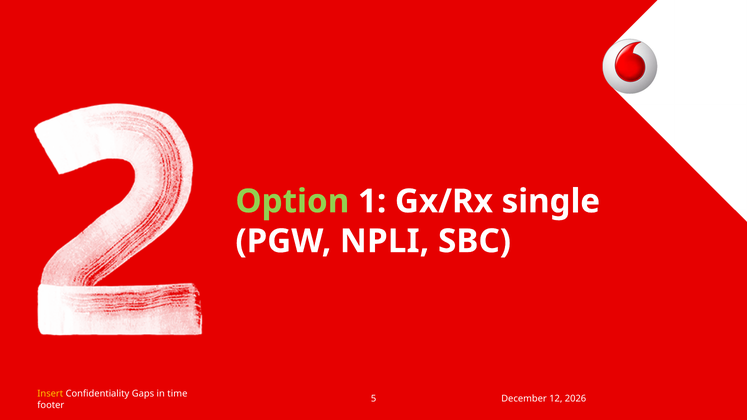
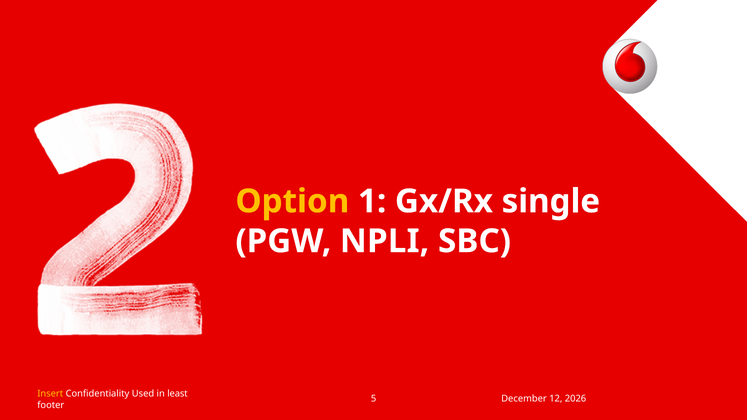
Option colour: light green -> yellow (292, 201)
Gaps: Gaps -> Used (143, 394)
time: time -> least (177, 394)
